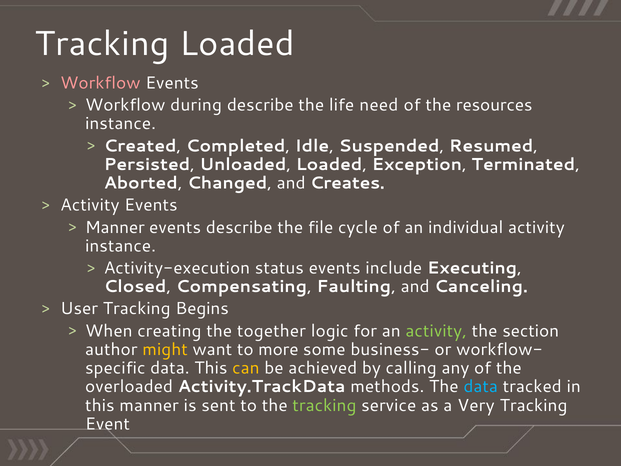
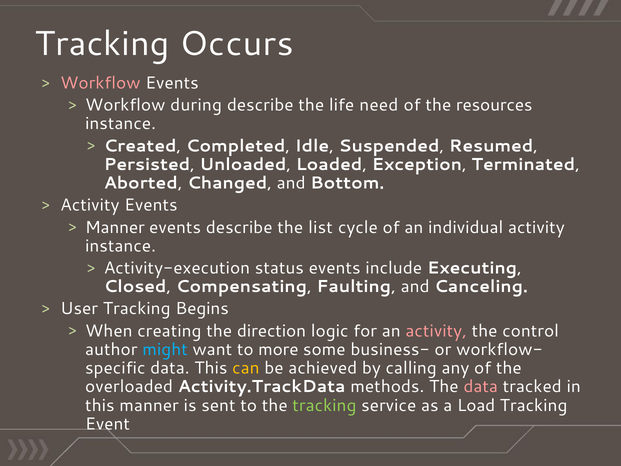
Tracking Loaded: Loaded -> Occurs (237, 44)
Creates: Creates -> Bottom (347, 183)
file: file -> list (321, 227)
together: together -> direction (272, 331)
activity colour: light green -> pink (436, 331)
section: section -> control (531, 331)
might colour: yellow -> light blue (165, 349)
data colour: light blue -> pink (481, 387)
Very: Very -> Load (476, 405)
